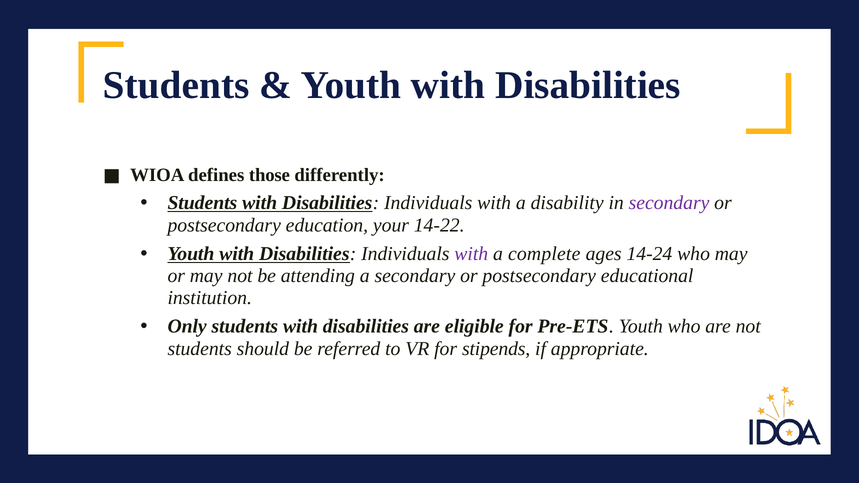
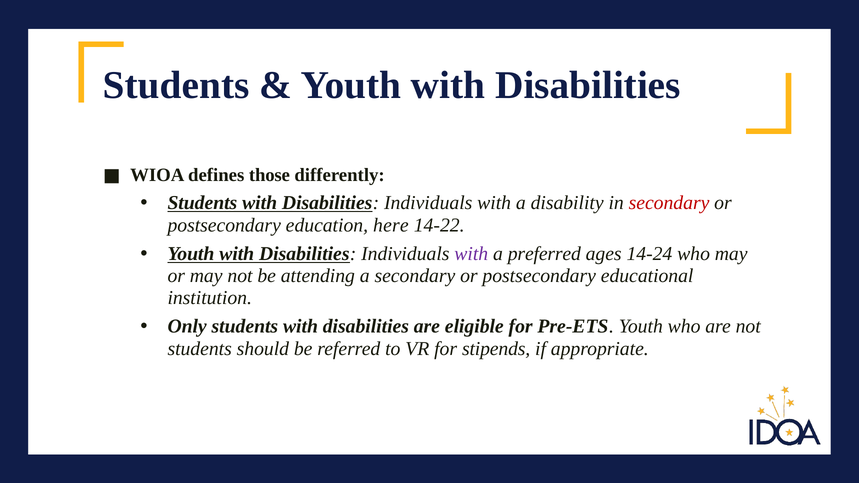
secondary colour: purple -> red (669, 203)
your: your -> here (391, 225)
complete: complete -> preferred (544, 254)
